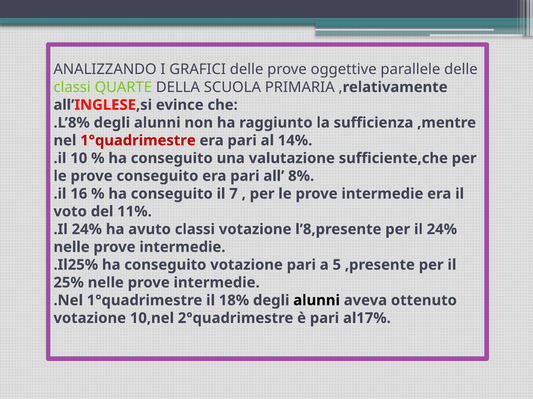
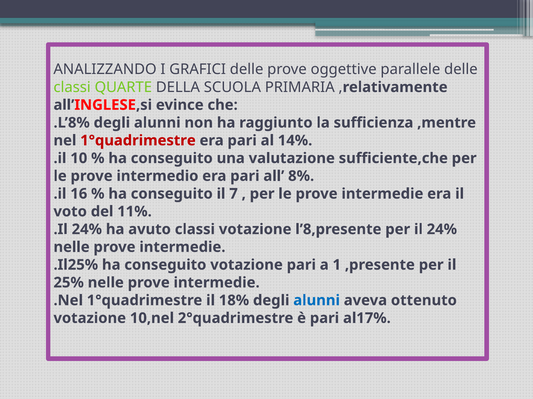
prove conseguito: conseguito -> intermedio (157, 176)
5: 5 -> 1 (337, 265)
alunni colour: black -> blue (317, 301)
